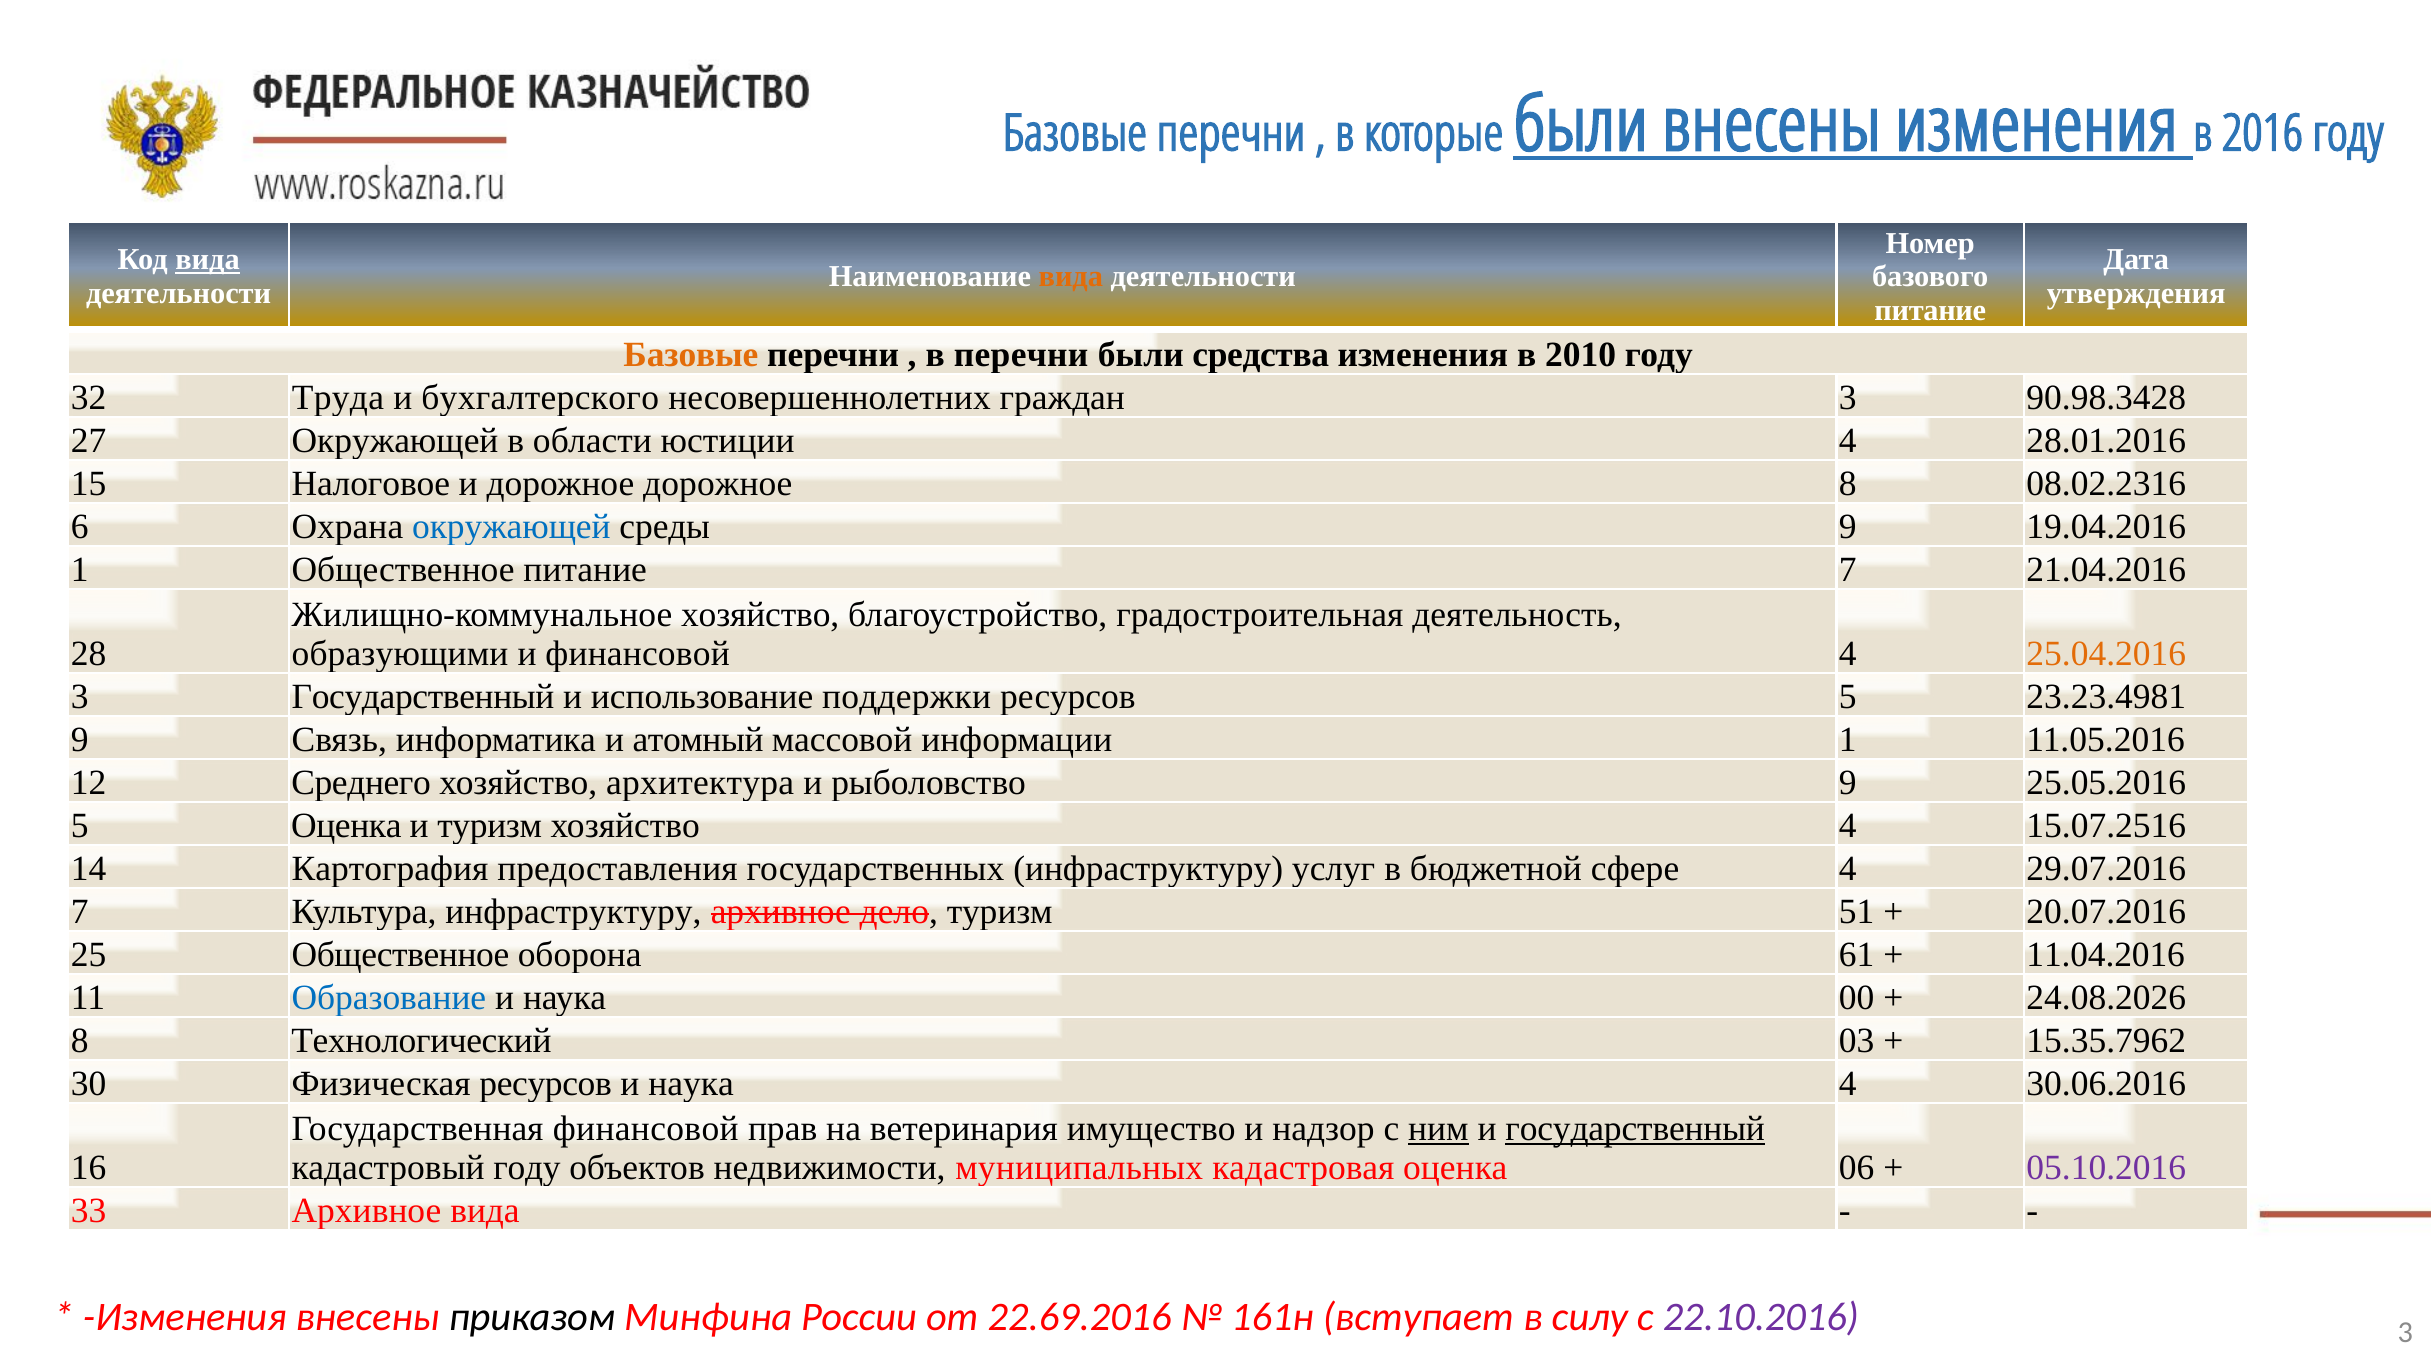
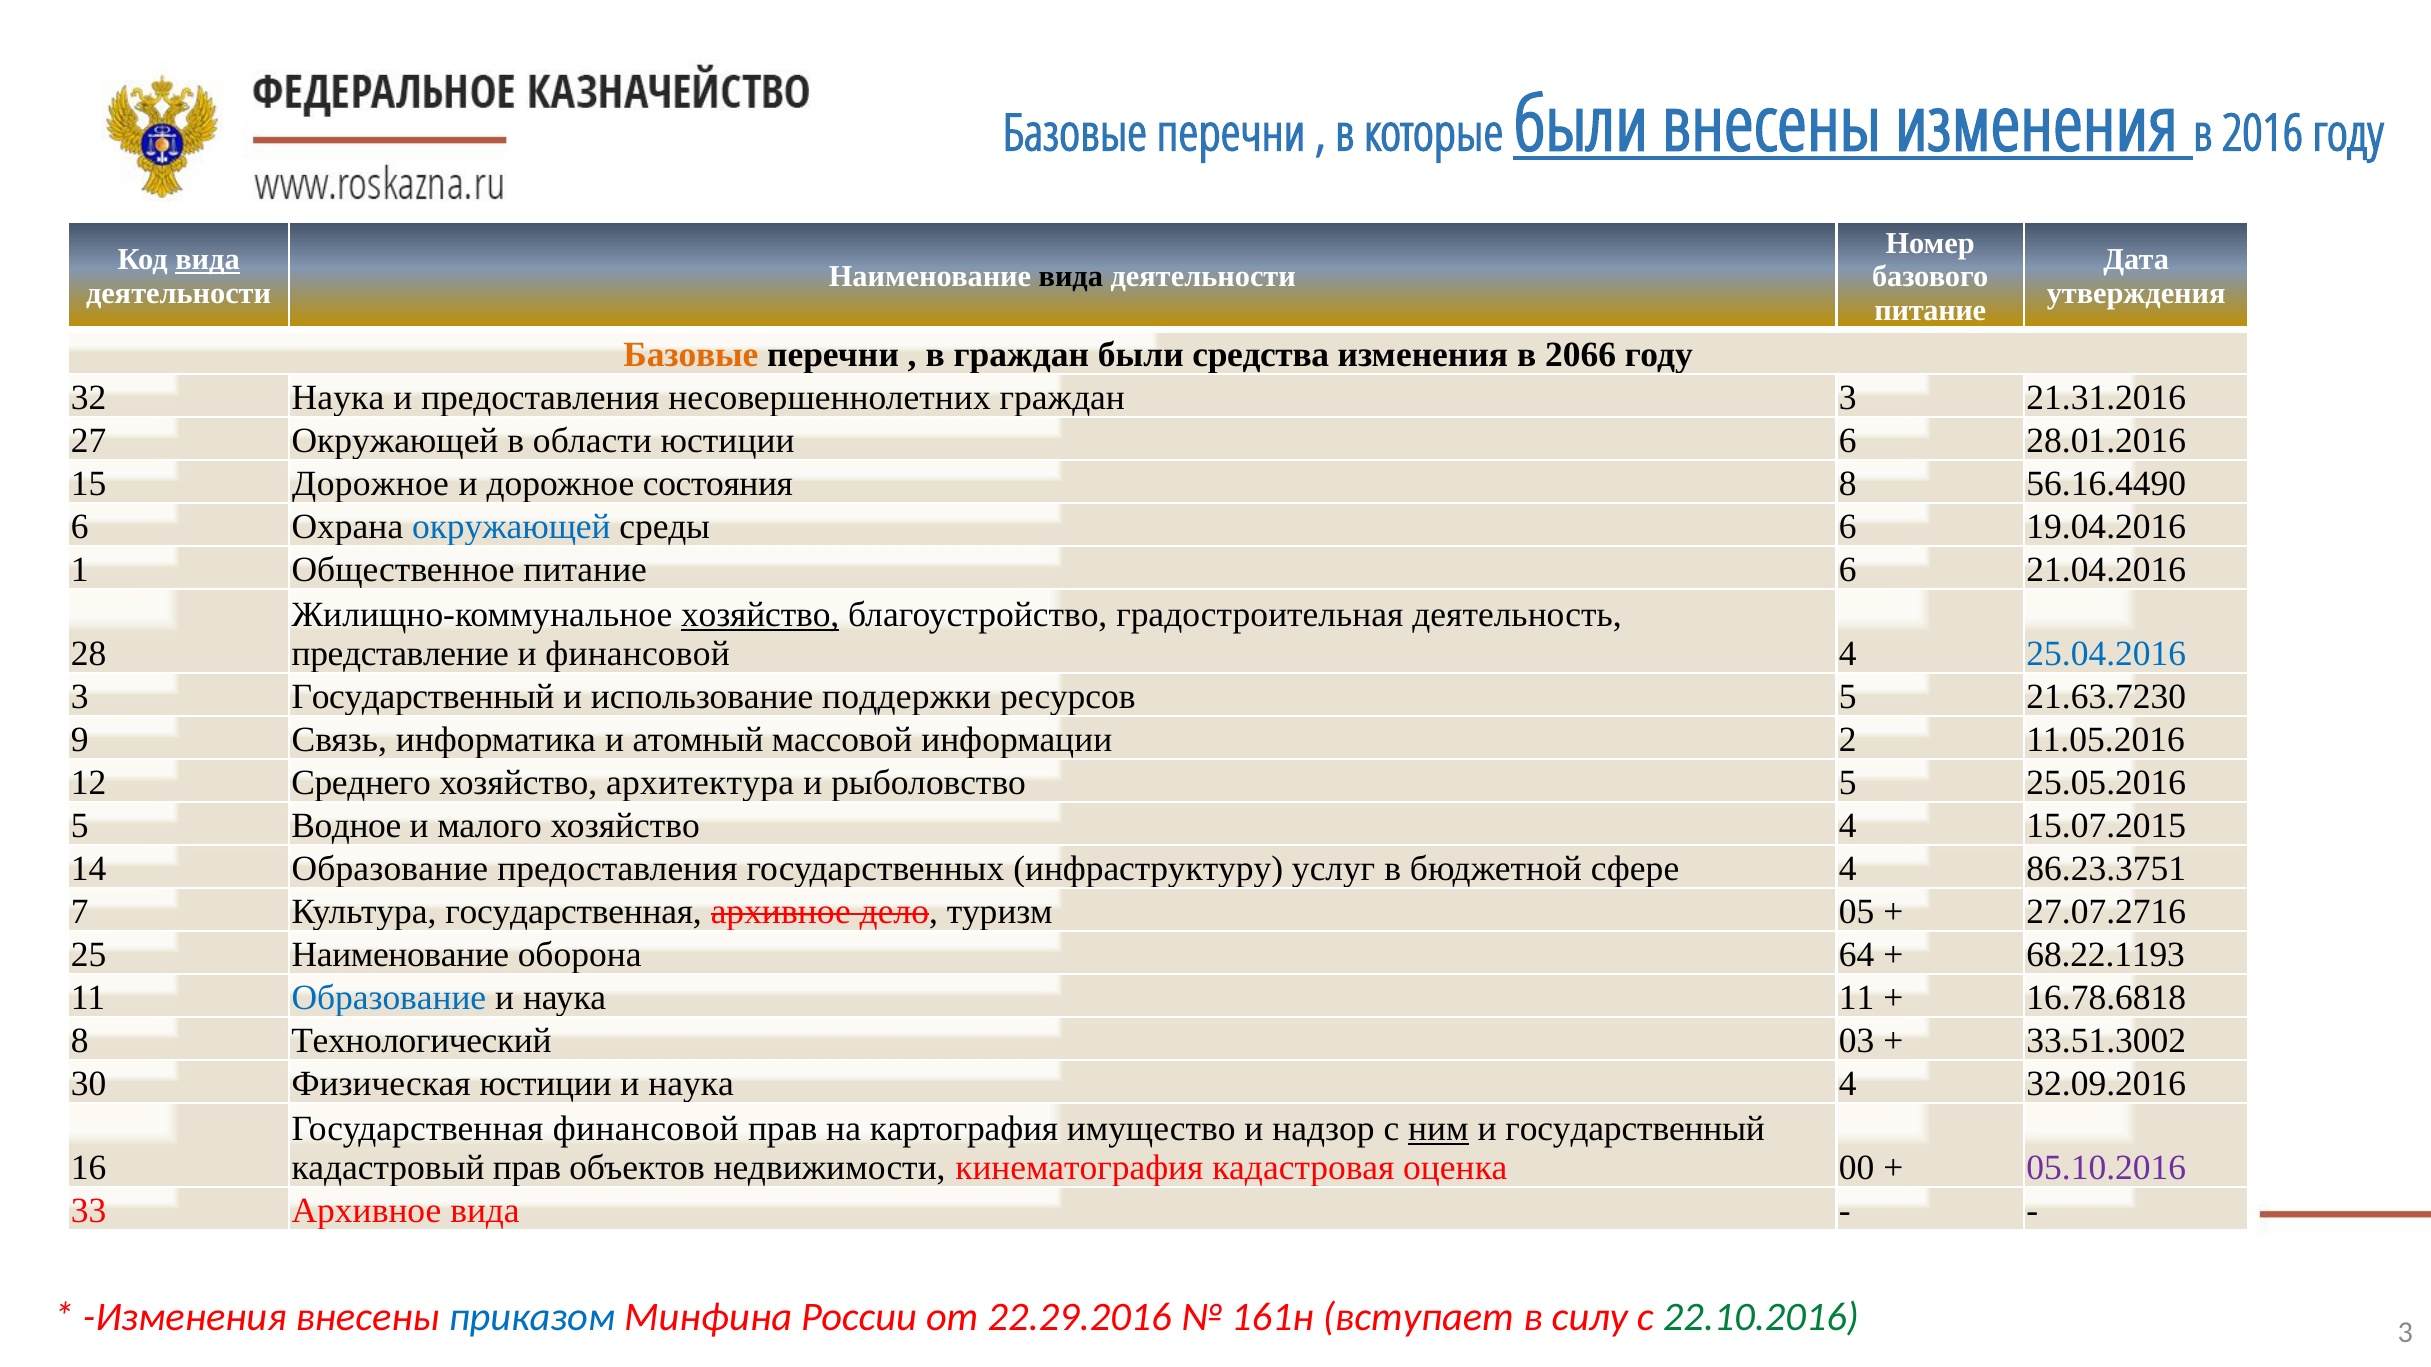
вида colour: orange -> black (1071, 277)
в перечни: перечни -> граждан (1021, 355)
2010: 2010 -> 2066 (1581, 355)
32 Труда: Труда -> Наука (338, 398)
и бухгалтерского: бухгалтерского -> предоставления (540, 398)
90.98.3428: 90.98.3428 -> 21.31.2016 (2106, 398)
юстиции 4: 4 -> 6 (1848, 441)
15 Налоговое: Налоговое -> Дорожное (371, 484)
дорожное дорожное: дорожное -> состояния (718, 484)
08.02.2316: 08.02.2316 -> 56.16.4490 (2106, 484)
среды 9: 9 -> 6 (1848, 527)
питание 7: 7 -> 6 (1848, 570)
хозяйство underline: none -> present (760, 615)
образующими: образующими -> представление (400, 654)
25.04.2016 colour: orange -> blue (2106, 654)
23.23.4981: 23.23.4981 -> 21.63.7230 (2106, 697)
информации 1: 1 -> 2 (1848, 740)
рыболовство 9: 9 -> 5 (1848, 783)
5 Оценка: Оценка -> Водное (346, 826)
и туризм: туризм -> малого (490, 826)
15.07.2516: 15.07.2516 -> 15.07.2015 (2106, 826)
14 Картография: Картография -> Образование (390, 869)
29.07.2016: 29.07.2016 -> 86.23.3751 (2106, 869)
Культура инфраструктуру: инфраструктуру -> государственная (574, 912)
51: 51 -> 05 (1857, 912)
20.07.2016: 20.07.2016 -> 27.07.2716 (2106, 912)
25 Общественное: Общественное -> Наименование (400, 955)
61: 61 -> 64 (1857, 955)
11.04.2016: 11.04.2016 -> 68.22.1193 (2106, 955)
наука 00: 00 -> 11 (1857, 998)
24.08.2026: 24.08.2026 -> 16.78.6818 (2106, 998)
15.35.7962: 15.35.7962 -> 33.51.3002 (2106, 1041)
Физическая ресурсов: ресурсов -> юстиции (546, 1084)
30.06.2016: 30.06.2016 -> 32.09.2016 (2106, 1084)
ветеринария: ветеринария -> картография (964, 1129)
государственный underline: present -> none (1635, 1129)
кадастровый году: году -> прав (527, 1168)
муниципальных: муниципальных -> кинематография (1079, 1168)
06: 06 -> 00 (1857, 1168)
приказом colour: black -> blue (532, 1318)
22.69.2016: 22.69.2016 -> 22.29.2016 (1080, 1318)
22.10.2016 colour: purple -> green (1761, 1318)
